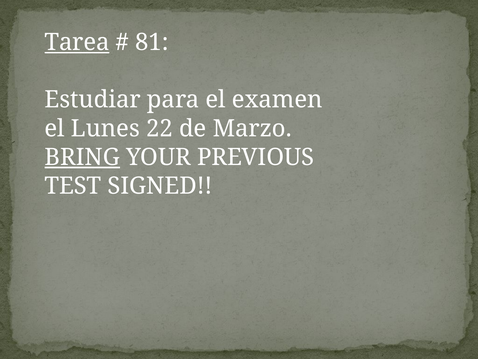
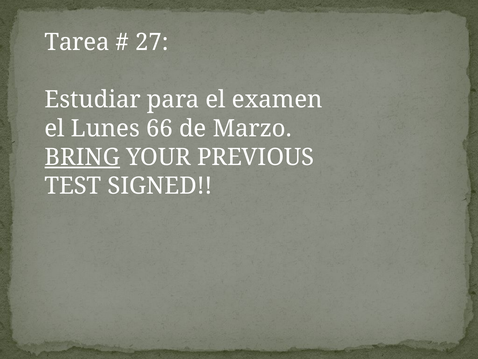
Tarea underline: present -> none (77, 42)
81: 81 -> 27 (152, 42)
22: 22 -> 66 (159, 128)
